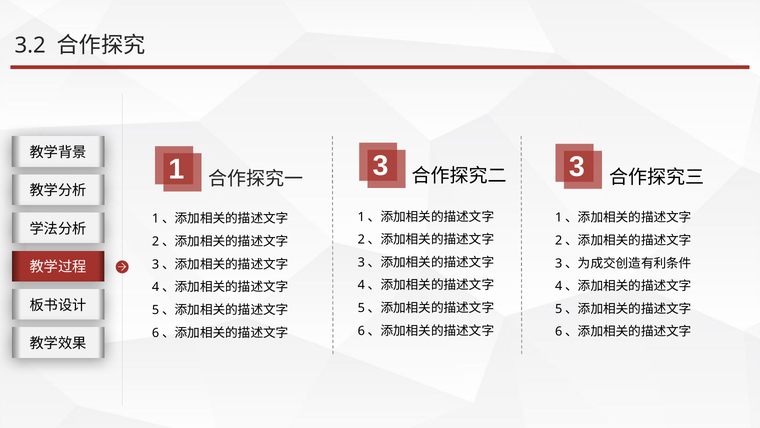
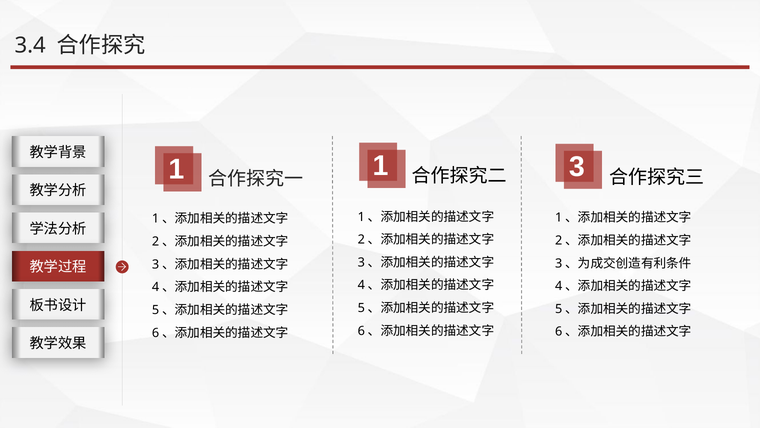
3.2: 3.2 -> 3.4 (30, 45)
1 3: 3 -> 1 (381, 166)
